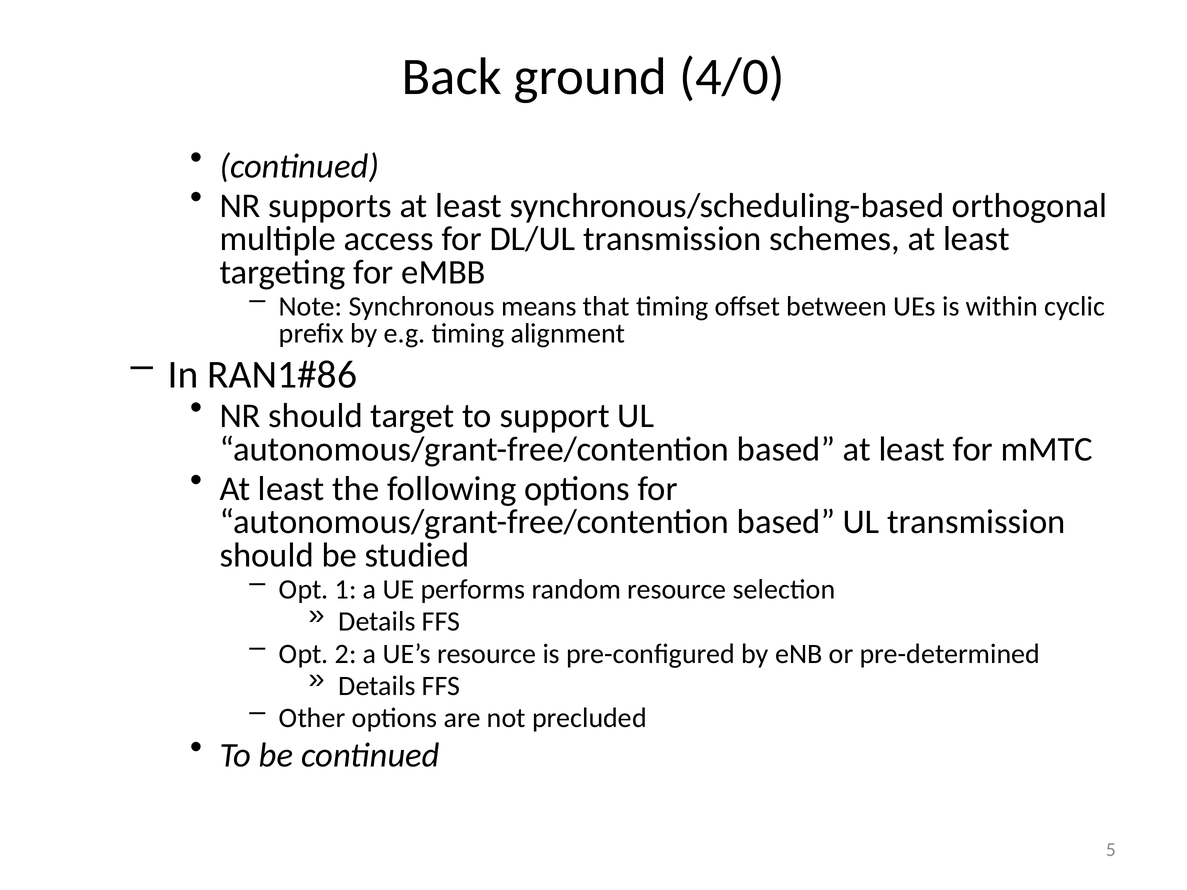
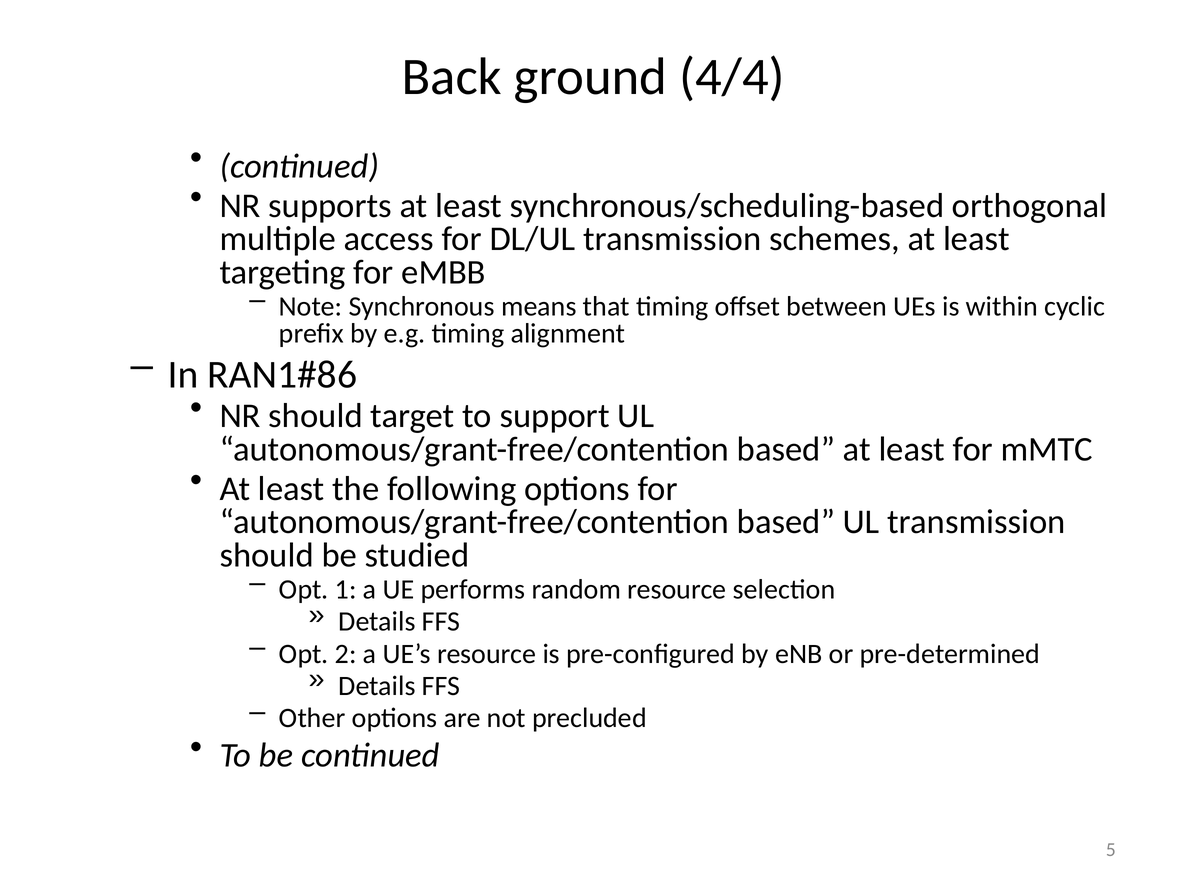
4/0: 4/0 -> 4/4 (732, 77)
